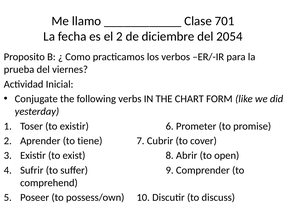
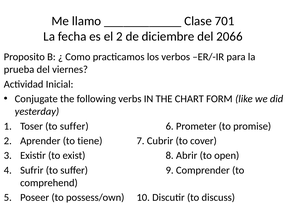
2054: 2054 -> 2066 (229, 37)
Toser to existir: existir -> suffer (74, 126)
